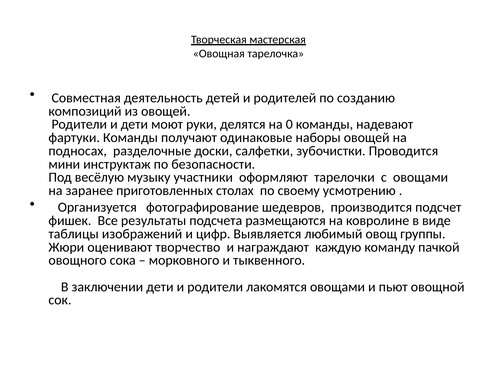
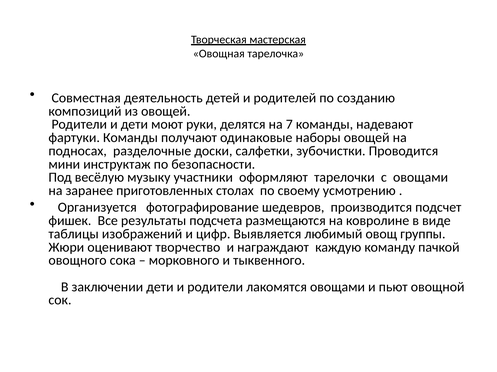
0: 0 -> 7 (289, 125)
